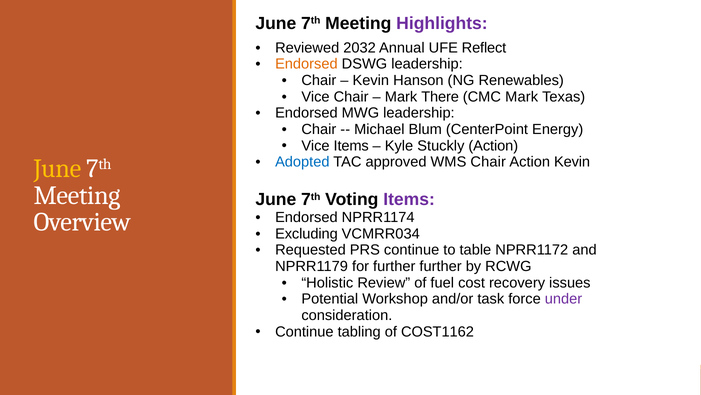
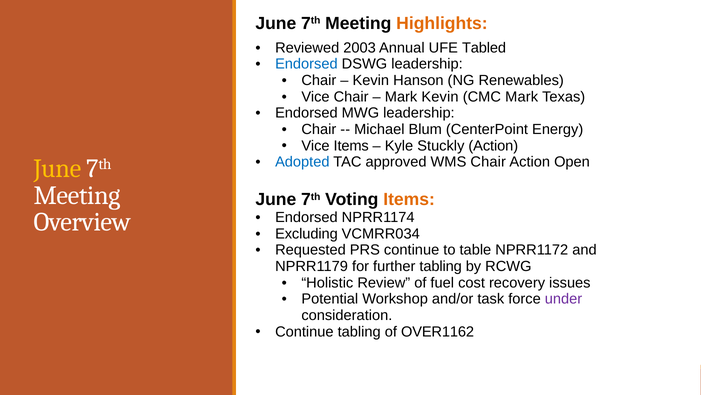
Highlights colour: purple -> orange (442, 23)
2032: 2032 -> 2003 (360, 48)
Reflect: Reflect -> Tabled (484, 48)
Endorsed colour: orange -> blue (306, 64)
Mark There: There -> Kevin (440, 97)
Action Kevin: Kevin -> Open (572, 162)
Items colour: purple -> orange (409, 199)
further further: further -> tabling (441, 266)
COST1162: COST1162 -> OVER1162 (438, 331)
